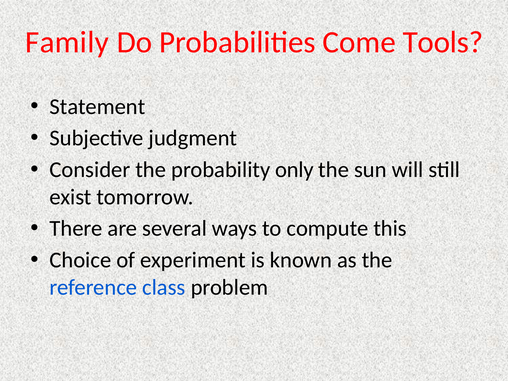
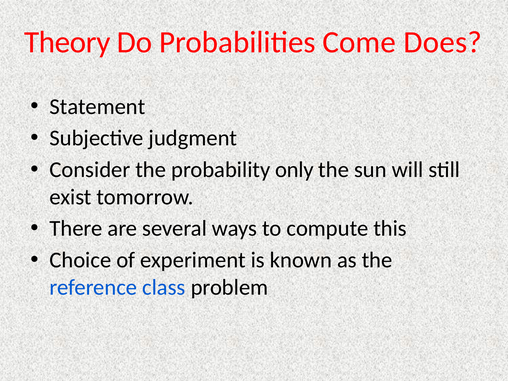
Family: Family -> Theory (67, 42)
Tools: Tools -> Does (443, 42)
